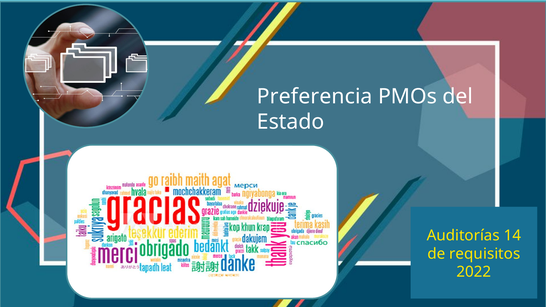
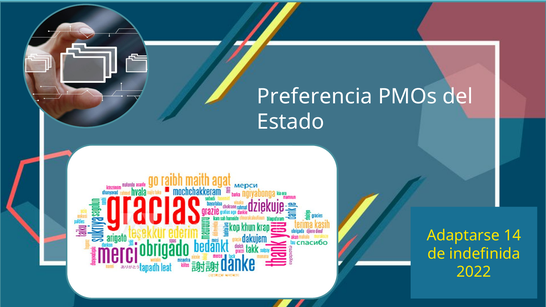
Auditorías: Auditorías -> Adaptarse (463, 236)
requisitos: requisitos -> indefinida (485, 254)
